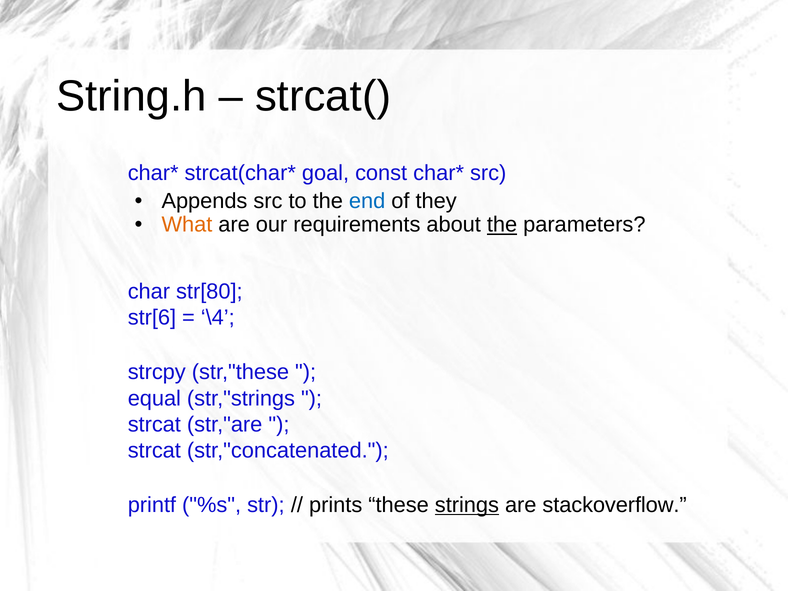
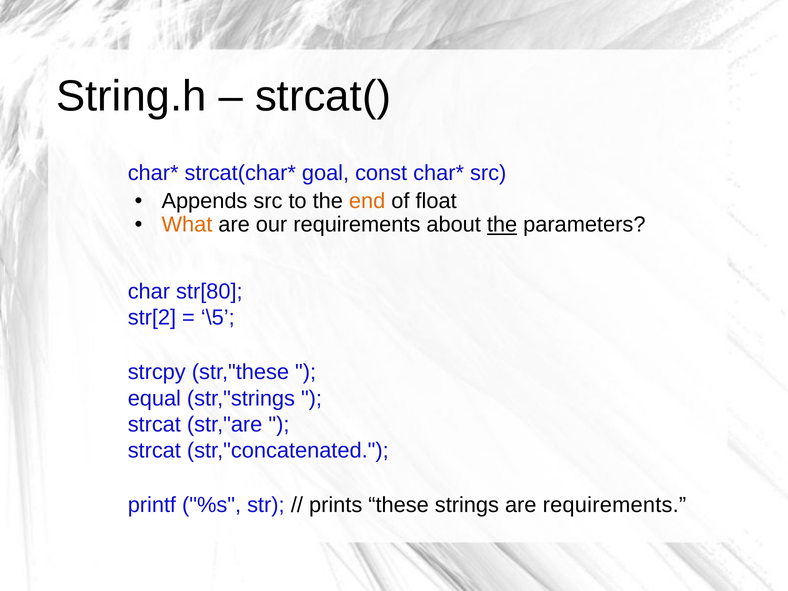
end colour: blue -> orange (367, 201)
they: they -> float (436, 201)
str[6: str[6 -> str[2 (152, 318)
\4: \4 -> \5 (218, 318)
strings underline: present -> none (467, 505)
are stackoverflow: stackoverflow -> requirements (614, 505)
